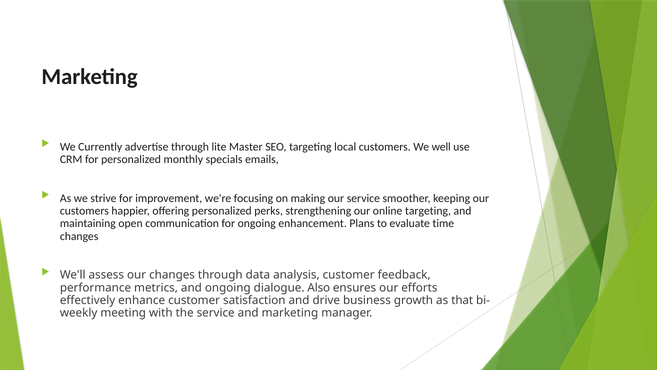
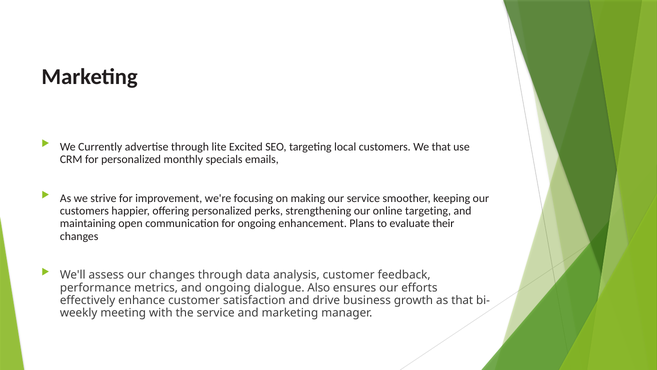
Master: Master -> Excited (246, 147)
We well: well -> that (441, 147)
time: time -> their (443, 223)
